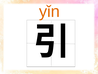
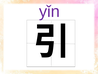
yǐn colour: orange -> purple (49, 11)
